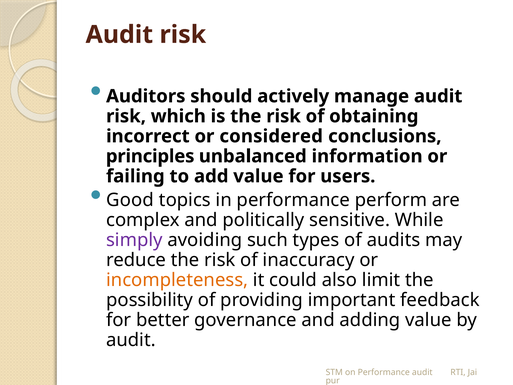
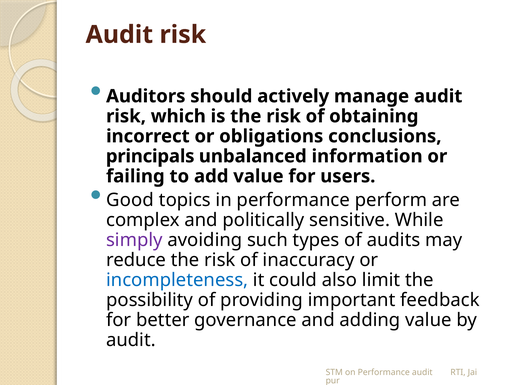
considered: considered -> obligations (271, 136)
principles: principles -> principals (150, 156)
incompleteness colour: orange -> blue (177, 280)
